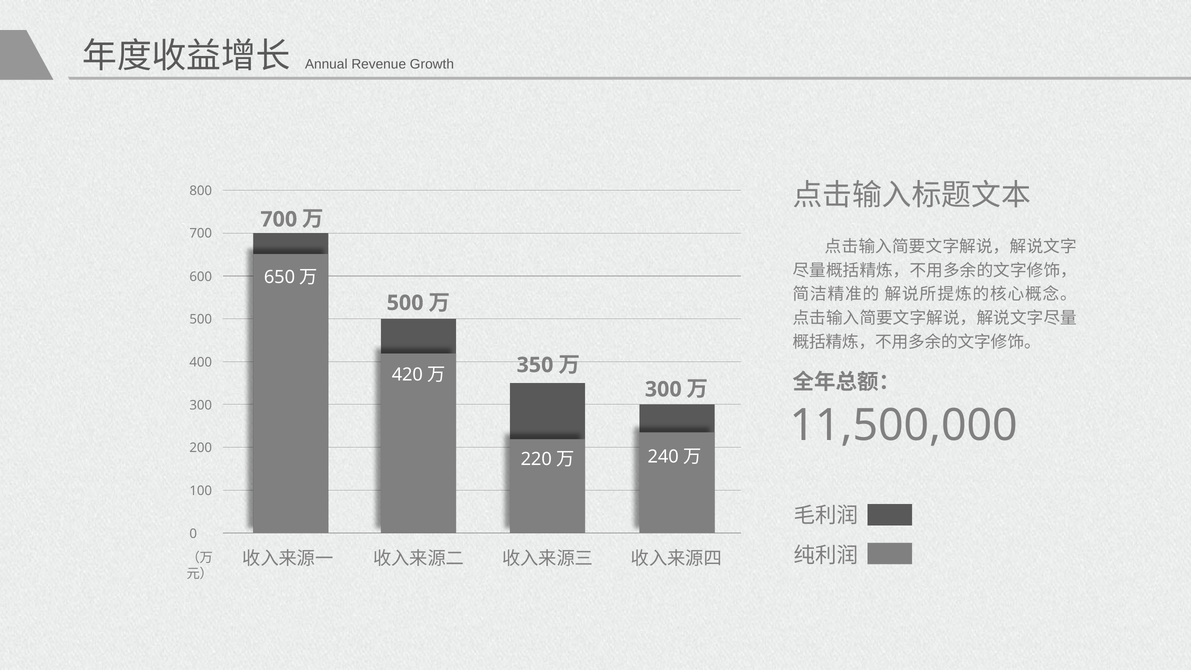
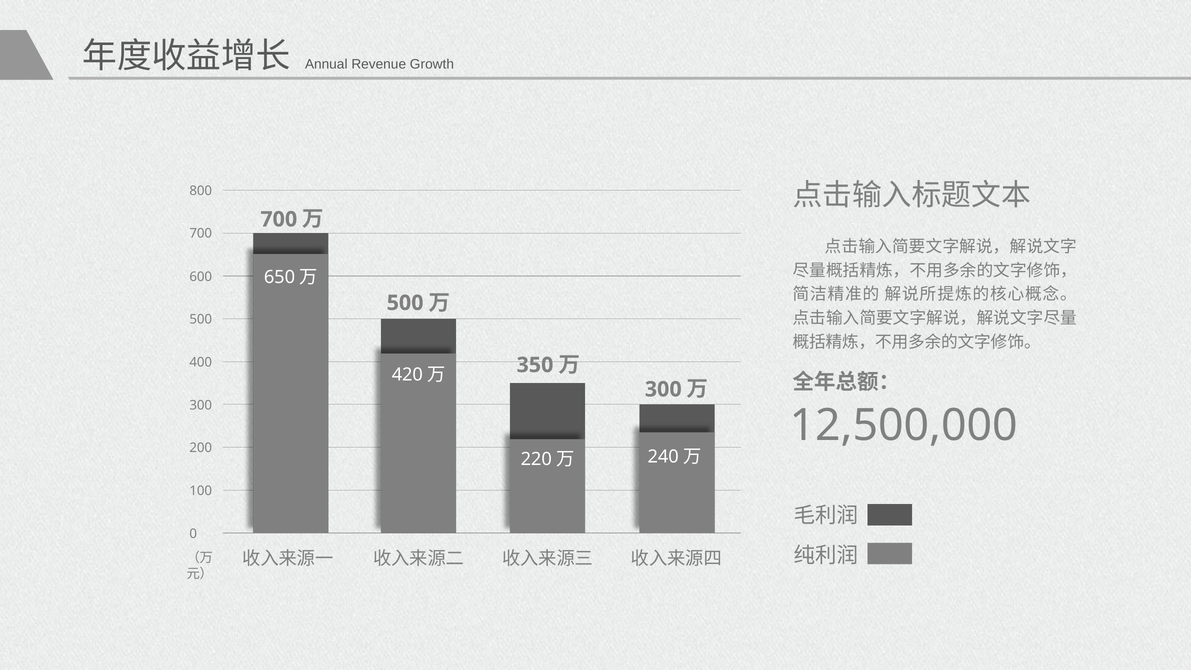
11,500,000: 11,500,000 -> 12,500,000 (904, 425)
